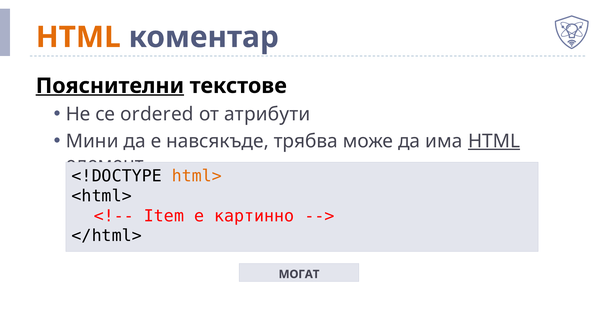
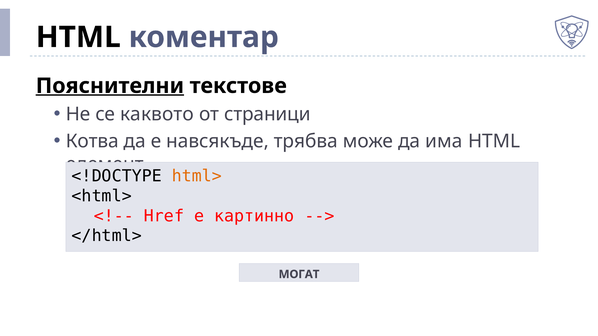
HTML colour: orange -> black (78, 37)
ordered: ordered -> каквото (157, 114)
атрибути: атрибути -> страници (267, 114)
Мини: Мини -> Котва (92, 141)
HTML underline: present -> none (494, 141)
Item: Item -> Href (164, 216)
